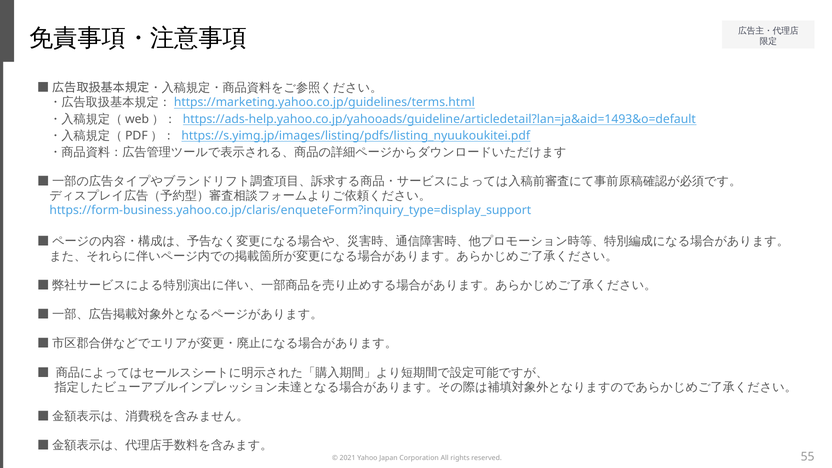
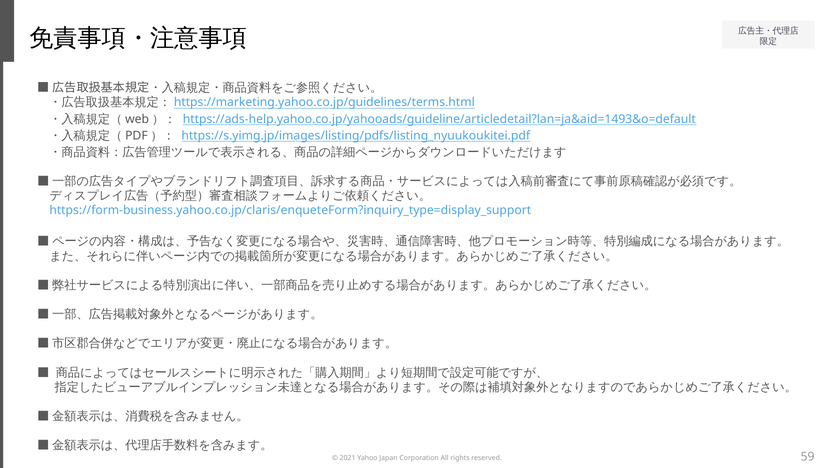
55: 55 -> 59 (808, 456)
